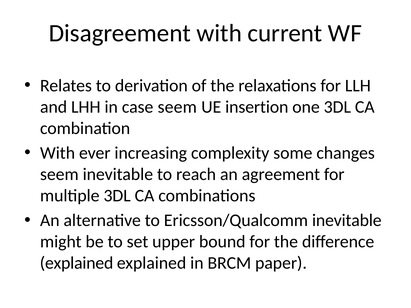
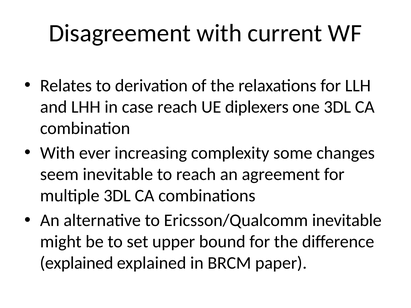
case seem: seem -> reach (177, 107)
insertion: insertion -> diplexers (257, 107)
